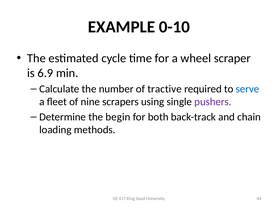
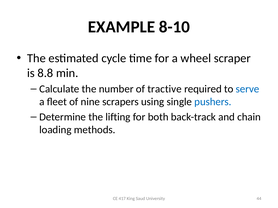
0-10: 0-10 -> 8-10 (174, 27)
6.9: 6.9 -> 8.8 (45, 73)
pushers colour: purple -> blue (213, 102)
begin: begin -> lifting (118, 117)
